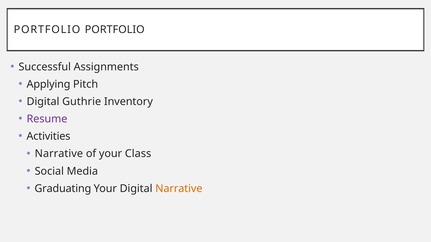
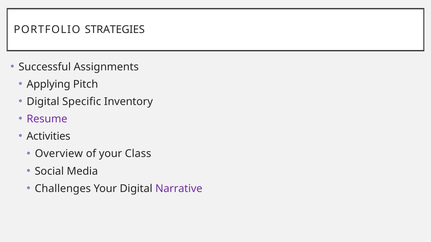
PORTFOLIO PORTFOLIO: PORTFOLIO -> STRATEGIES (115, 30)
Guthrie: Guthrie -> Specific (82, 102)
Narrative: Narrative -> Overview (59, 154)
Graduating: Graduating -> Challenges (63, 189)
Narrative colour: orange -> purple (179, 189)
